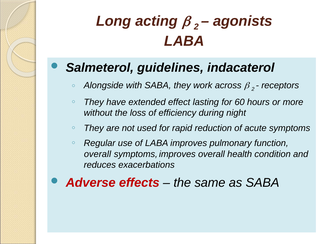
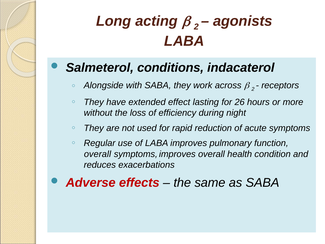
guidelines: guidelines -> conditions (171, 68)
60: 60 -> 26 (240, 102)
